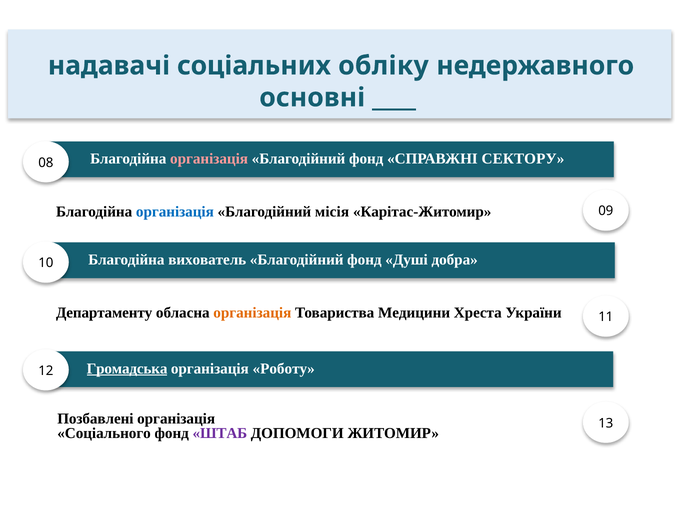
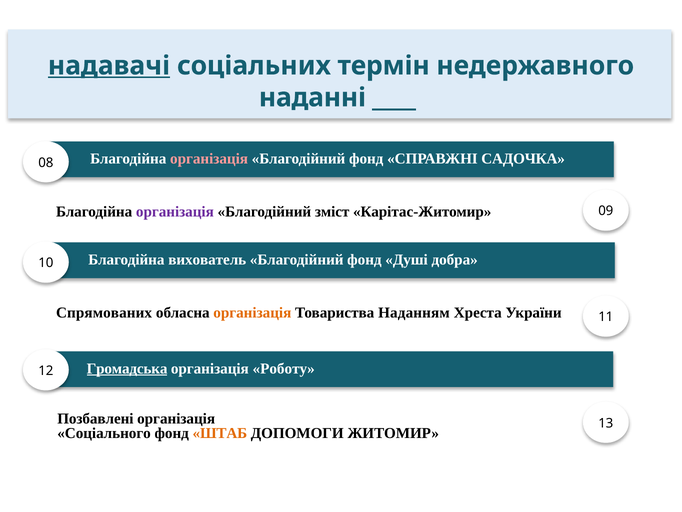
надавачі underline: none -> present (109, 66)
обліку: обліку -> термін (384, 66)
основні: основні -> наданні (312, 97)
СЕКТОРУ: СЕКТОРУ -> САДОЧКА (523, 159)
організація colour: blue -> purple (175, 212)
місія: місія -> зміст (332, 212)
Департаменту: Департаменту -> Спрямованих (104, 312)
Медицини: Медицини -> Наданням (414, 312)
ШТАБ colour: purple -> orange (220, 433)
